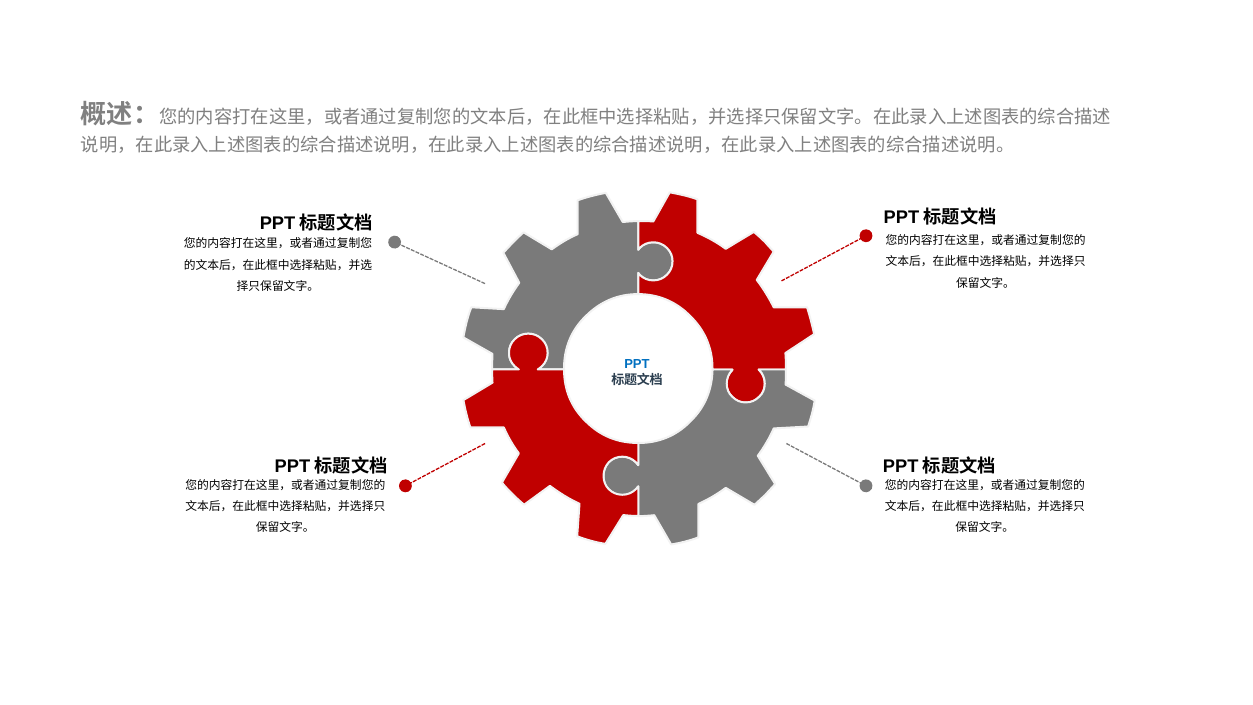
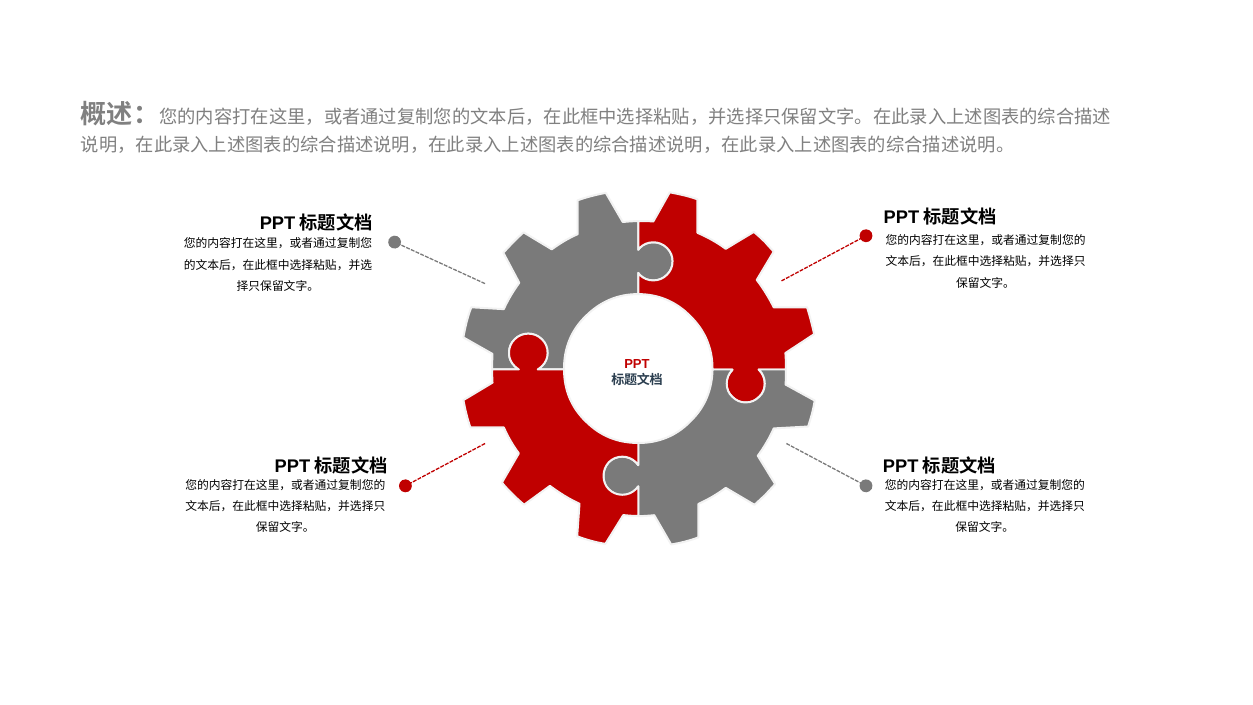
PPT colour: blue -> red (637, 364)
